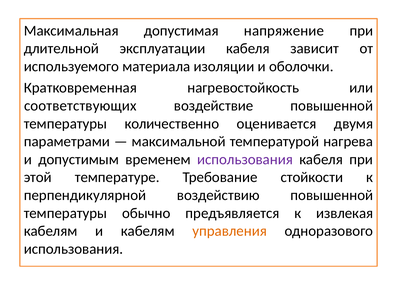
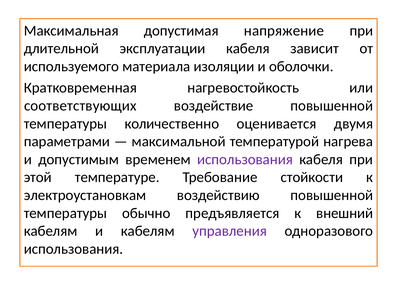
перпендикулярной: перпендикулярной -> электроустановкам (85, 195)
извлекая: извлекая -> внешний (345, 213)
управления colour: orange -> purple (230, 231)
